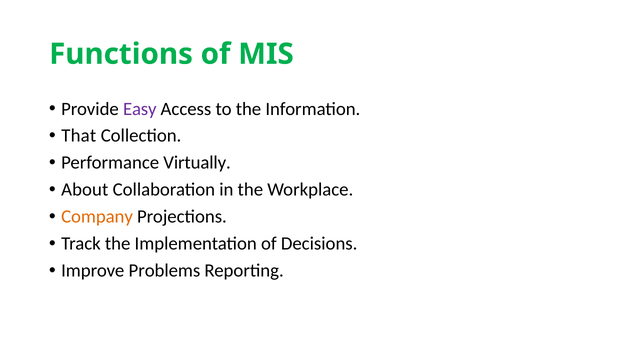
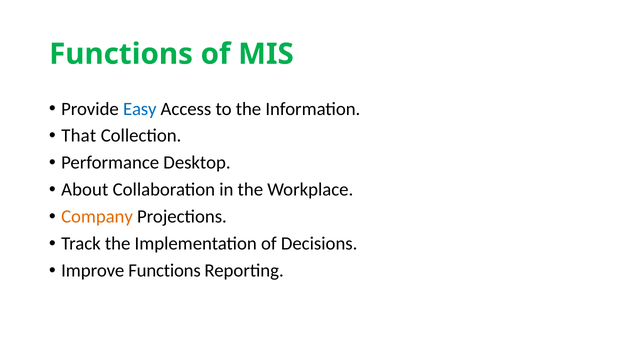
Easy colour: purple -> blue (140, 109)
Virtually: Virtually -> Desktop (197, 163)
Improve Problems: Problems -> Functions (165, 271)
